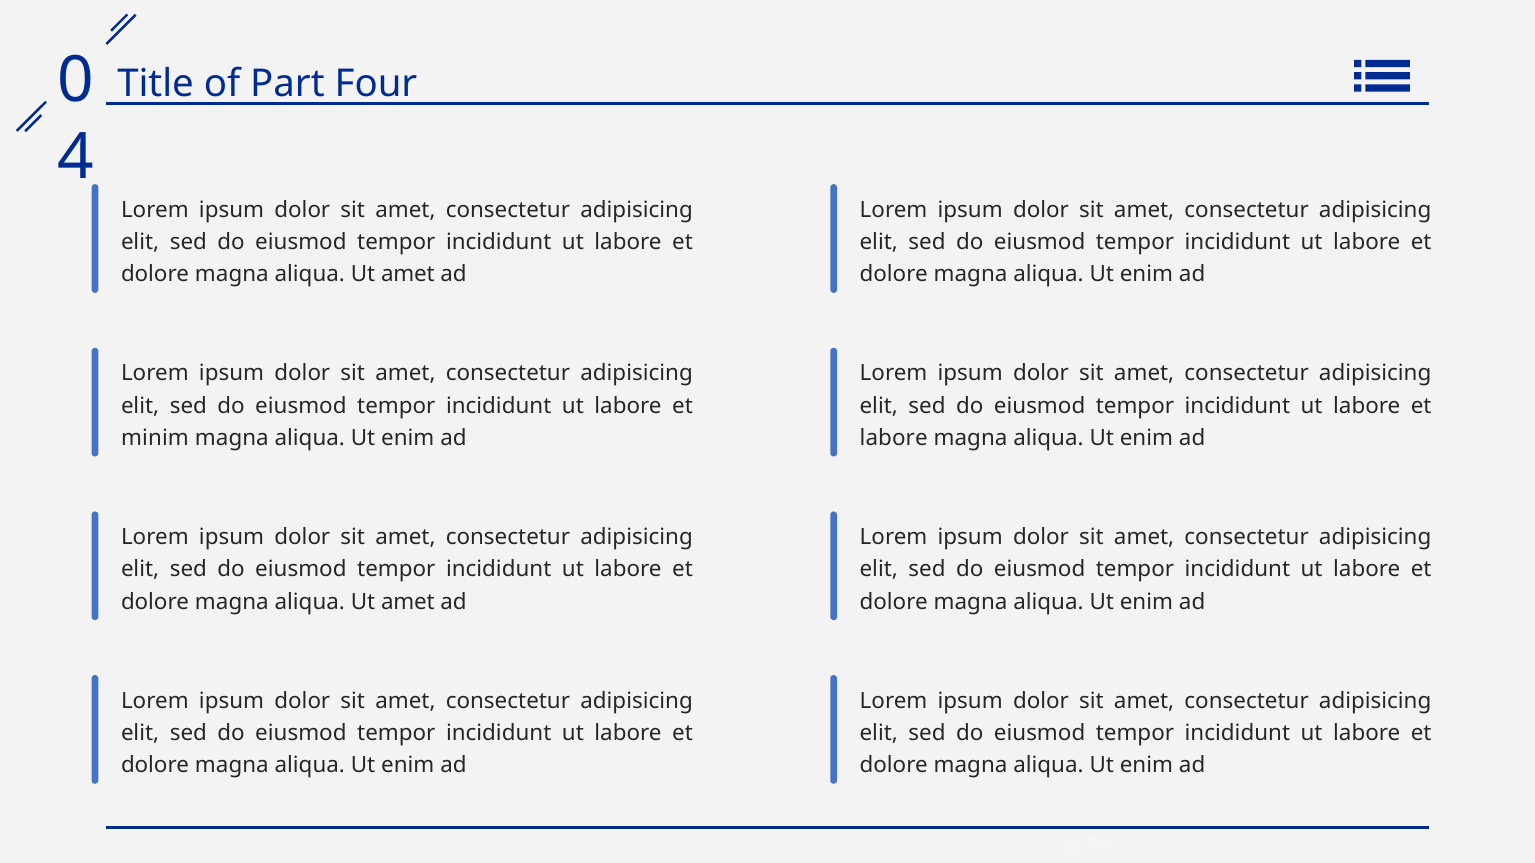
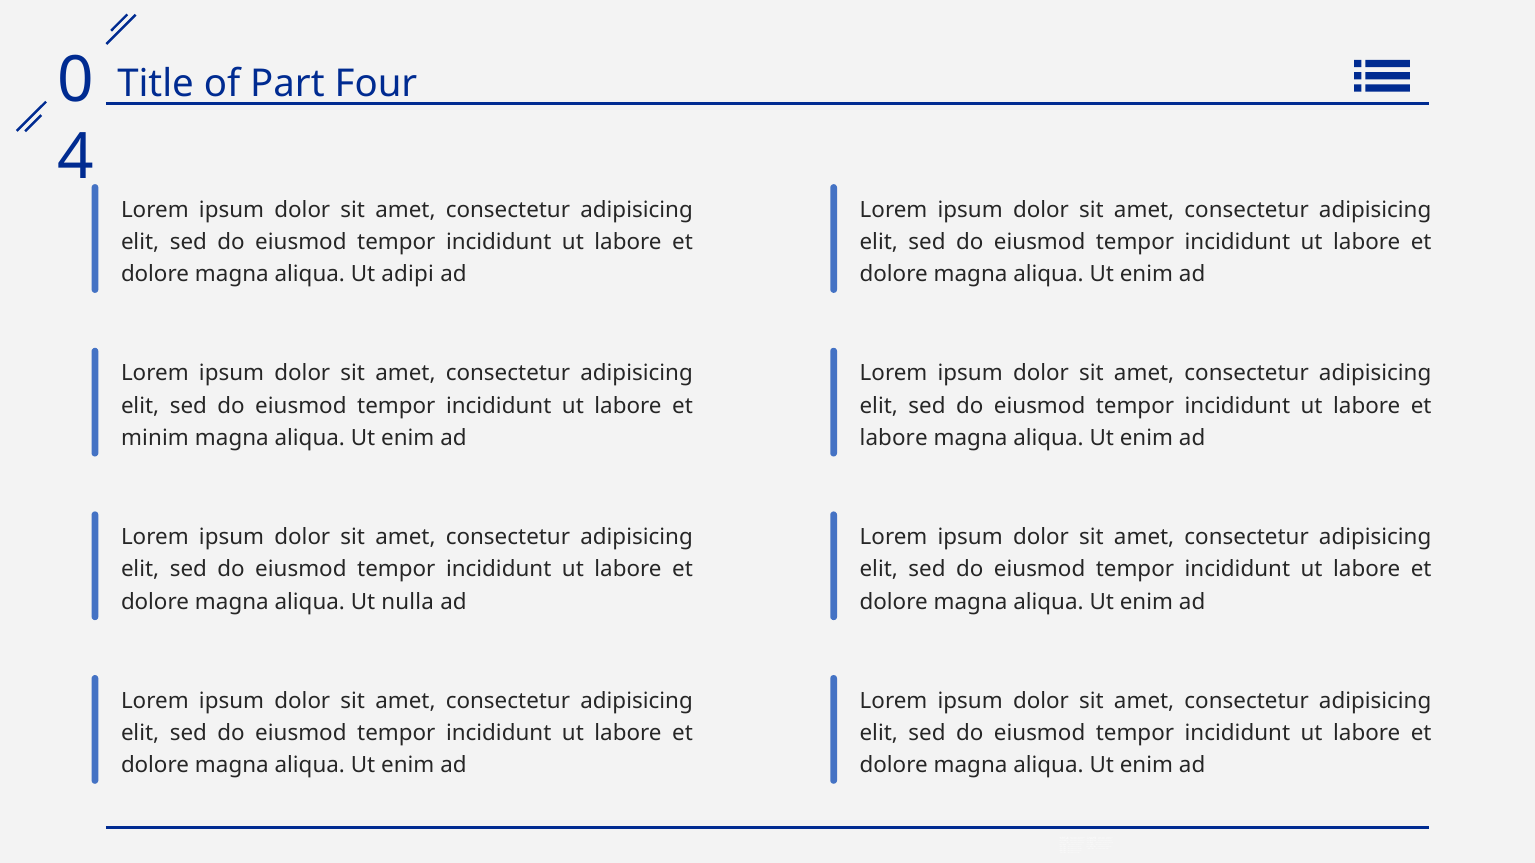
amet: amet -> adipi (408, 275)
amet: amet -> nulla (408, 602)
